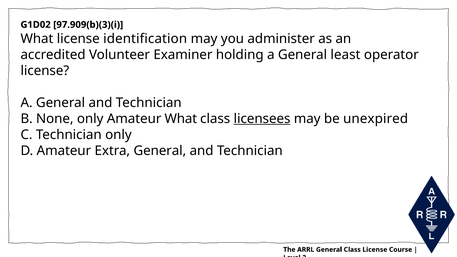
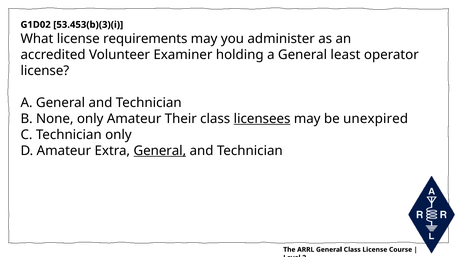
97.909(b)(3)(i: 97.909(b)(3)(i -> 53.453(b)(3)(i (88, 25)
identification: identification -> requirements (145, 39)
Amateur What: What -> Their (181, 119)
General underline: none -> present (160, 151)
